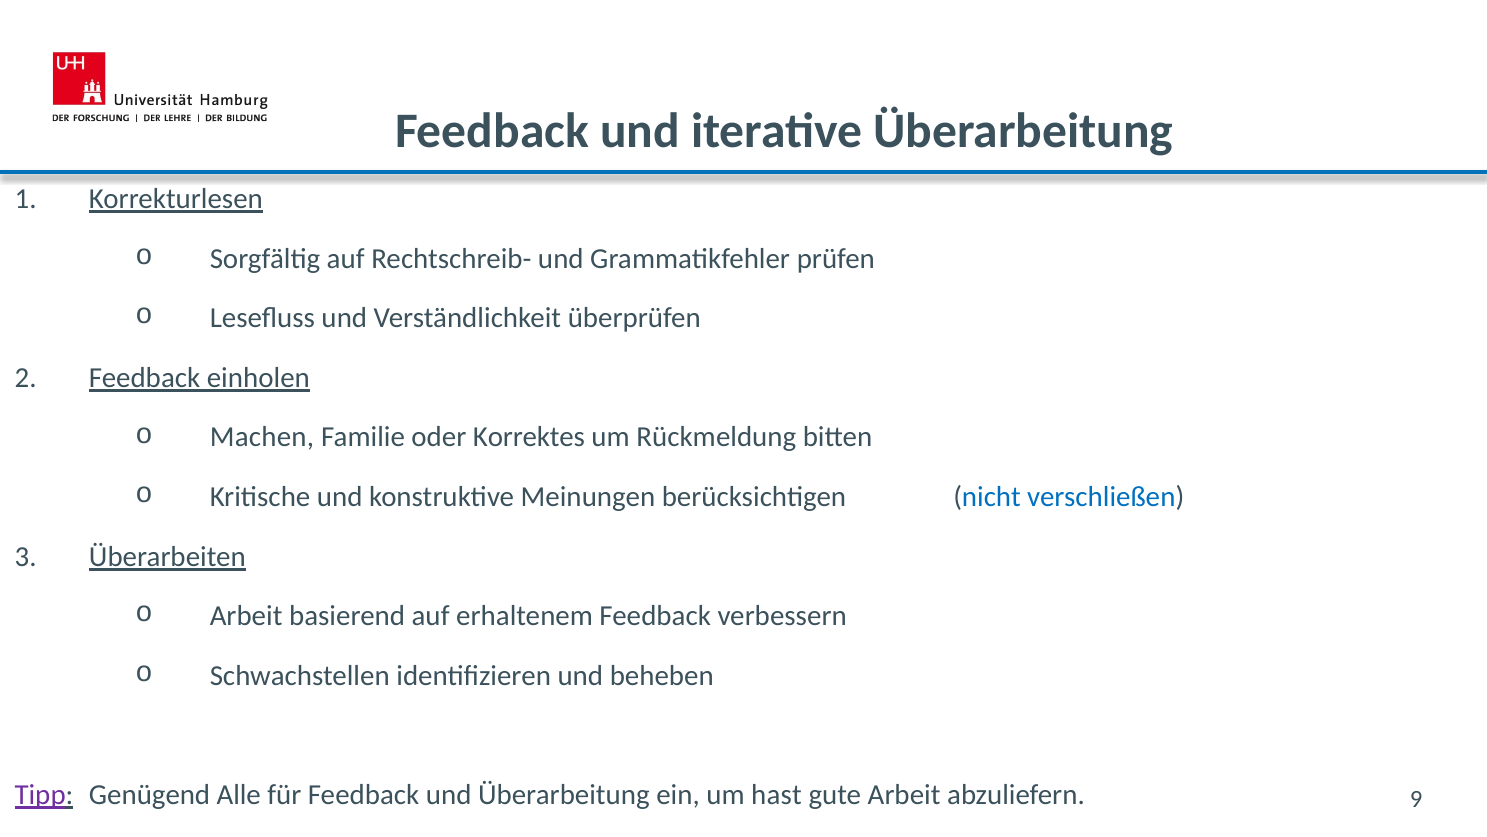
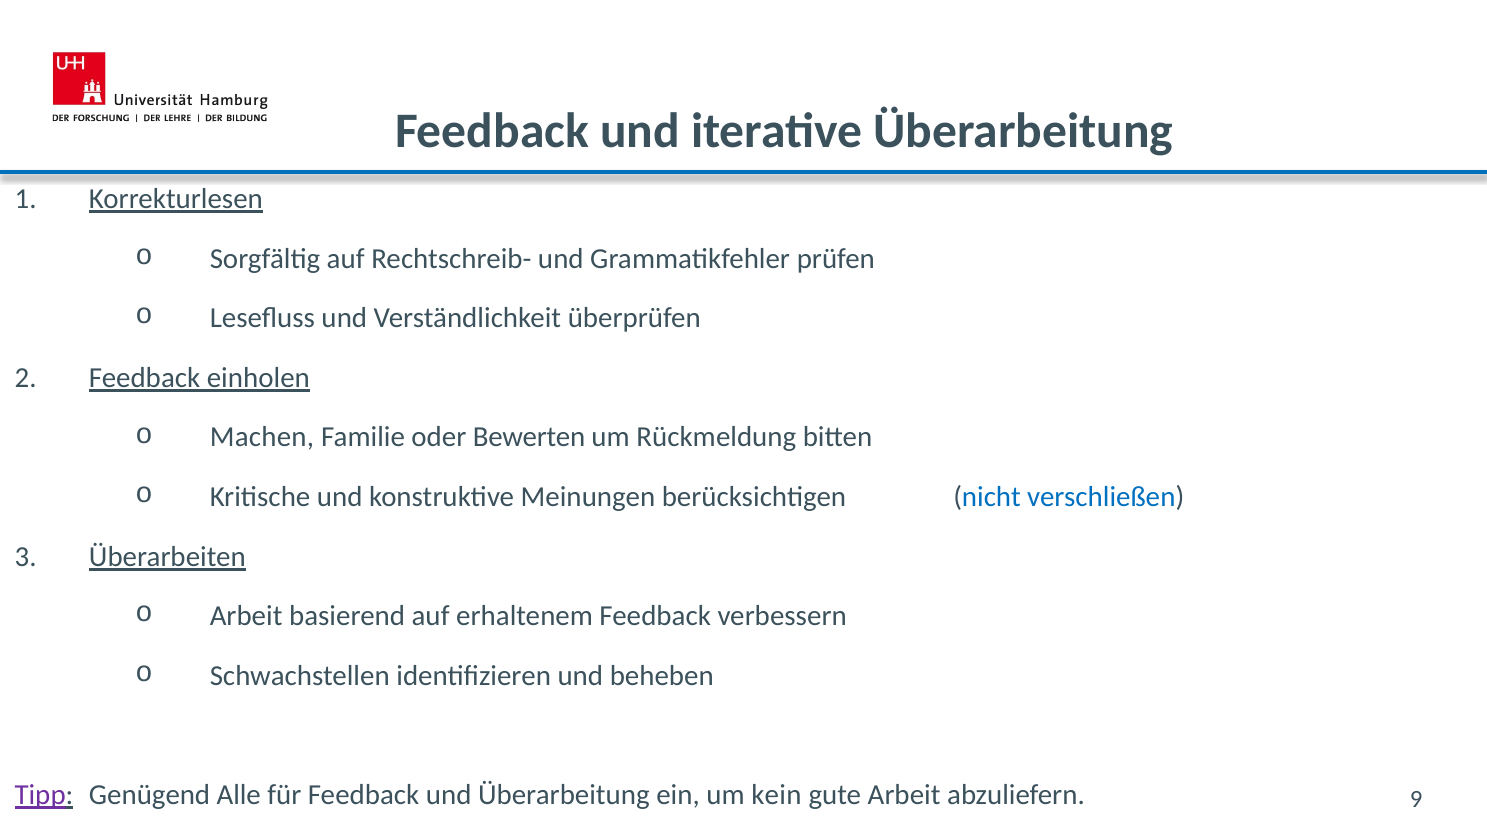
Korrektes: Korrektes -> Bewerten (529, 437)
hast: hast -> kein (776, 794)
